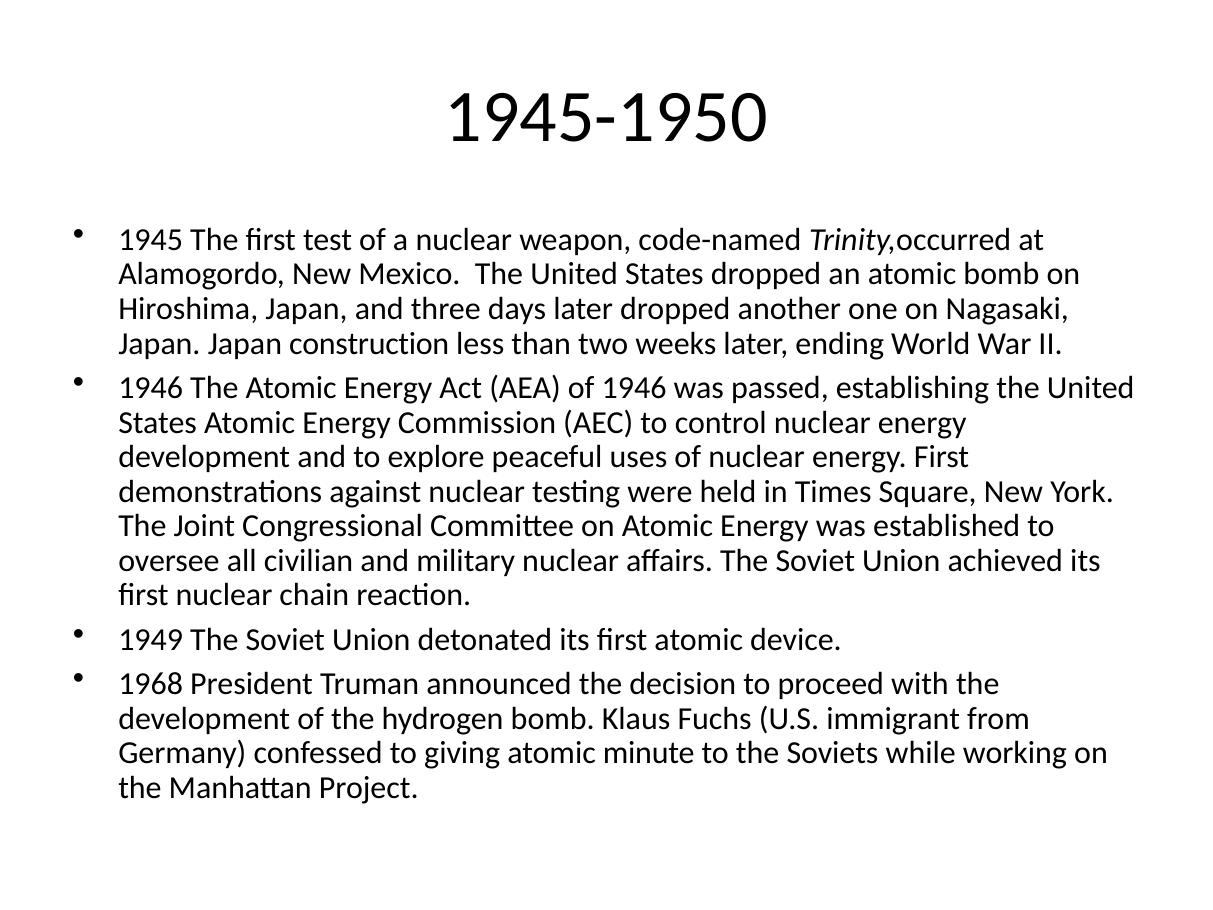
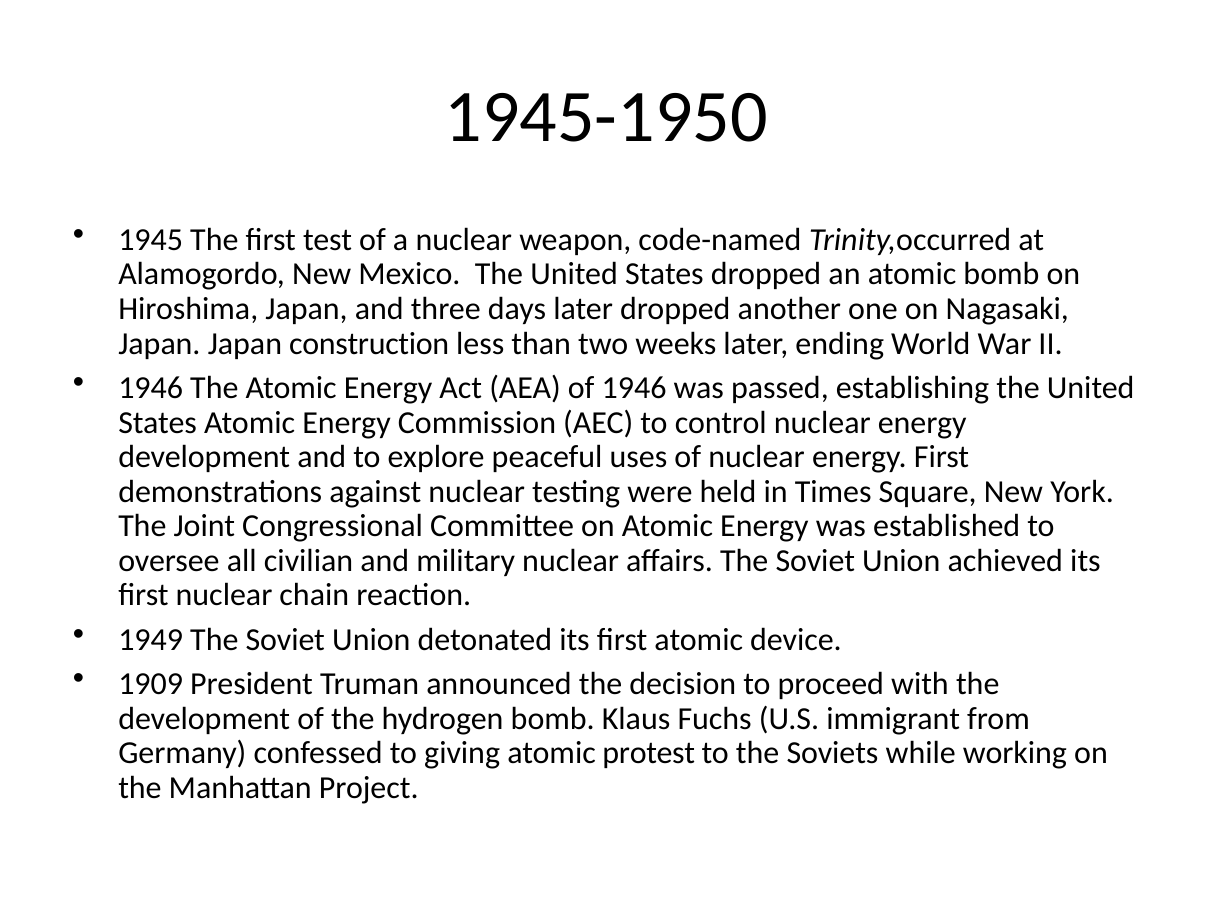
1968: 1968 -> 1909 (151, 684)
minute: minute -> protest (649, 753)
